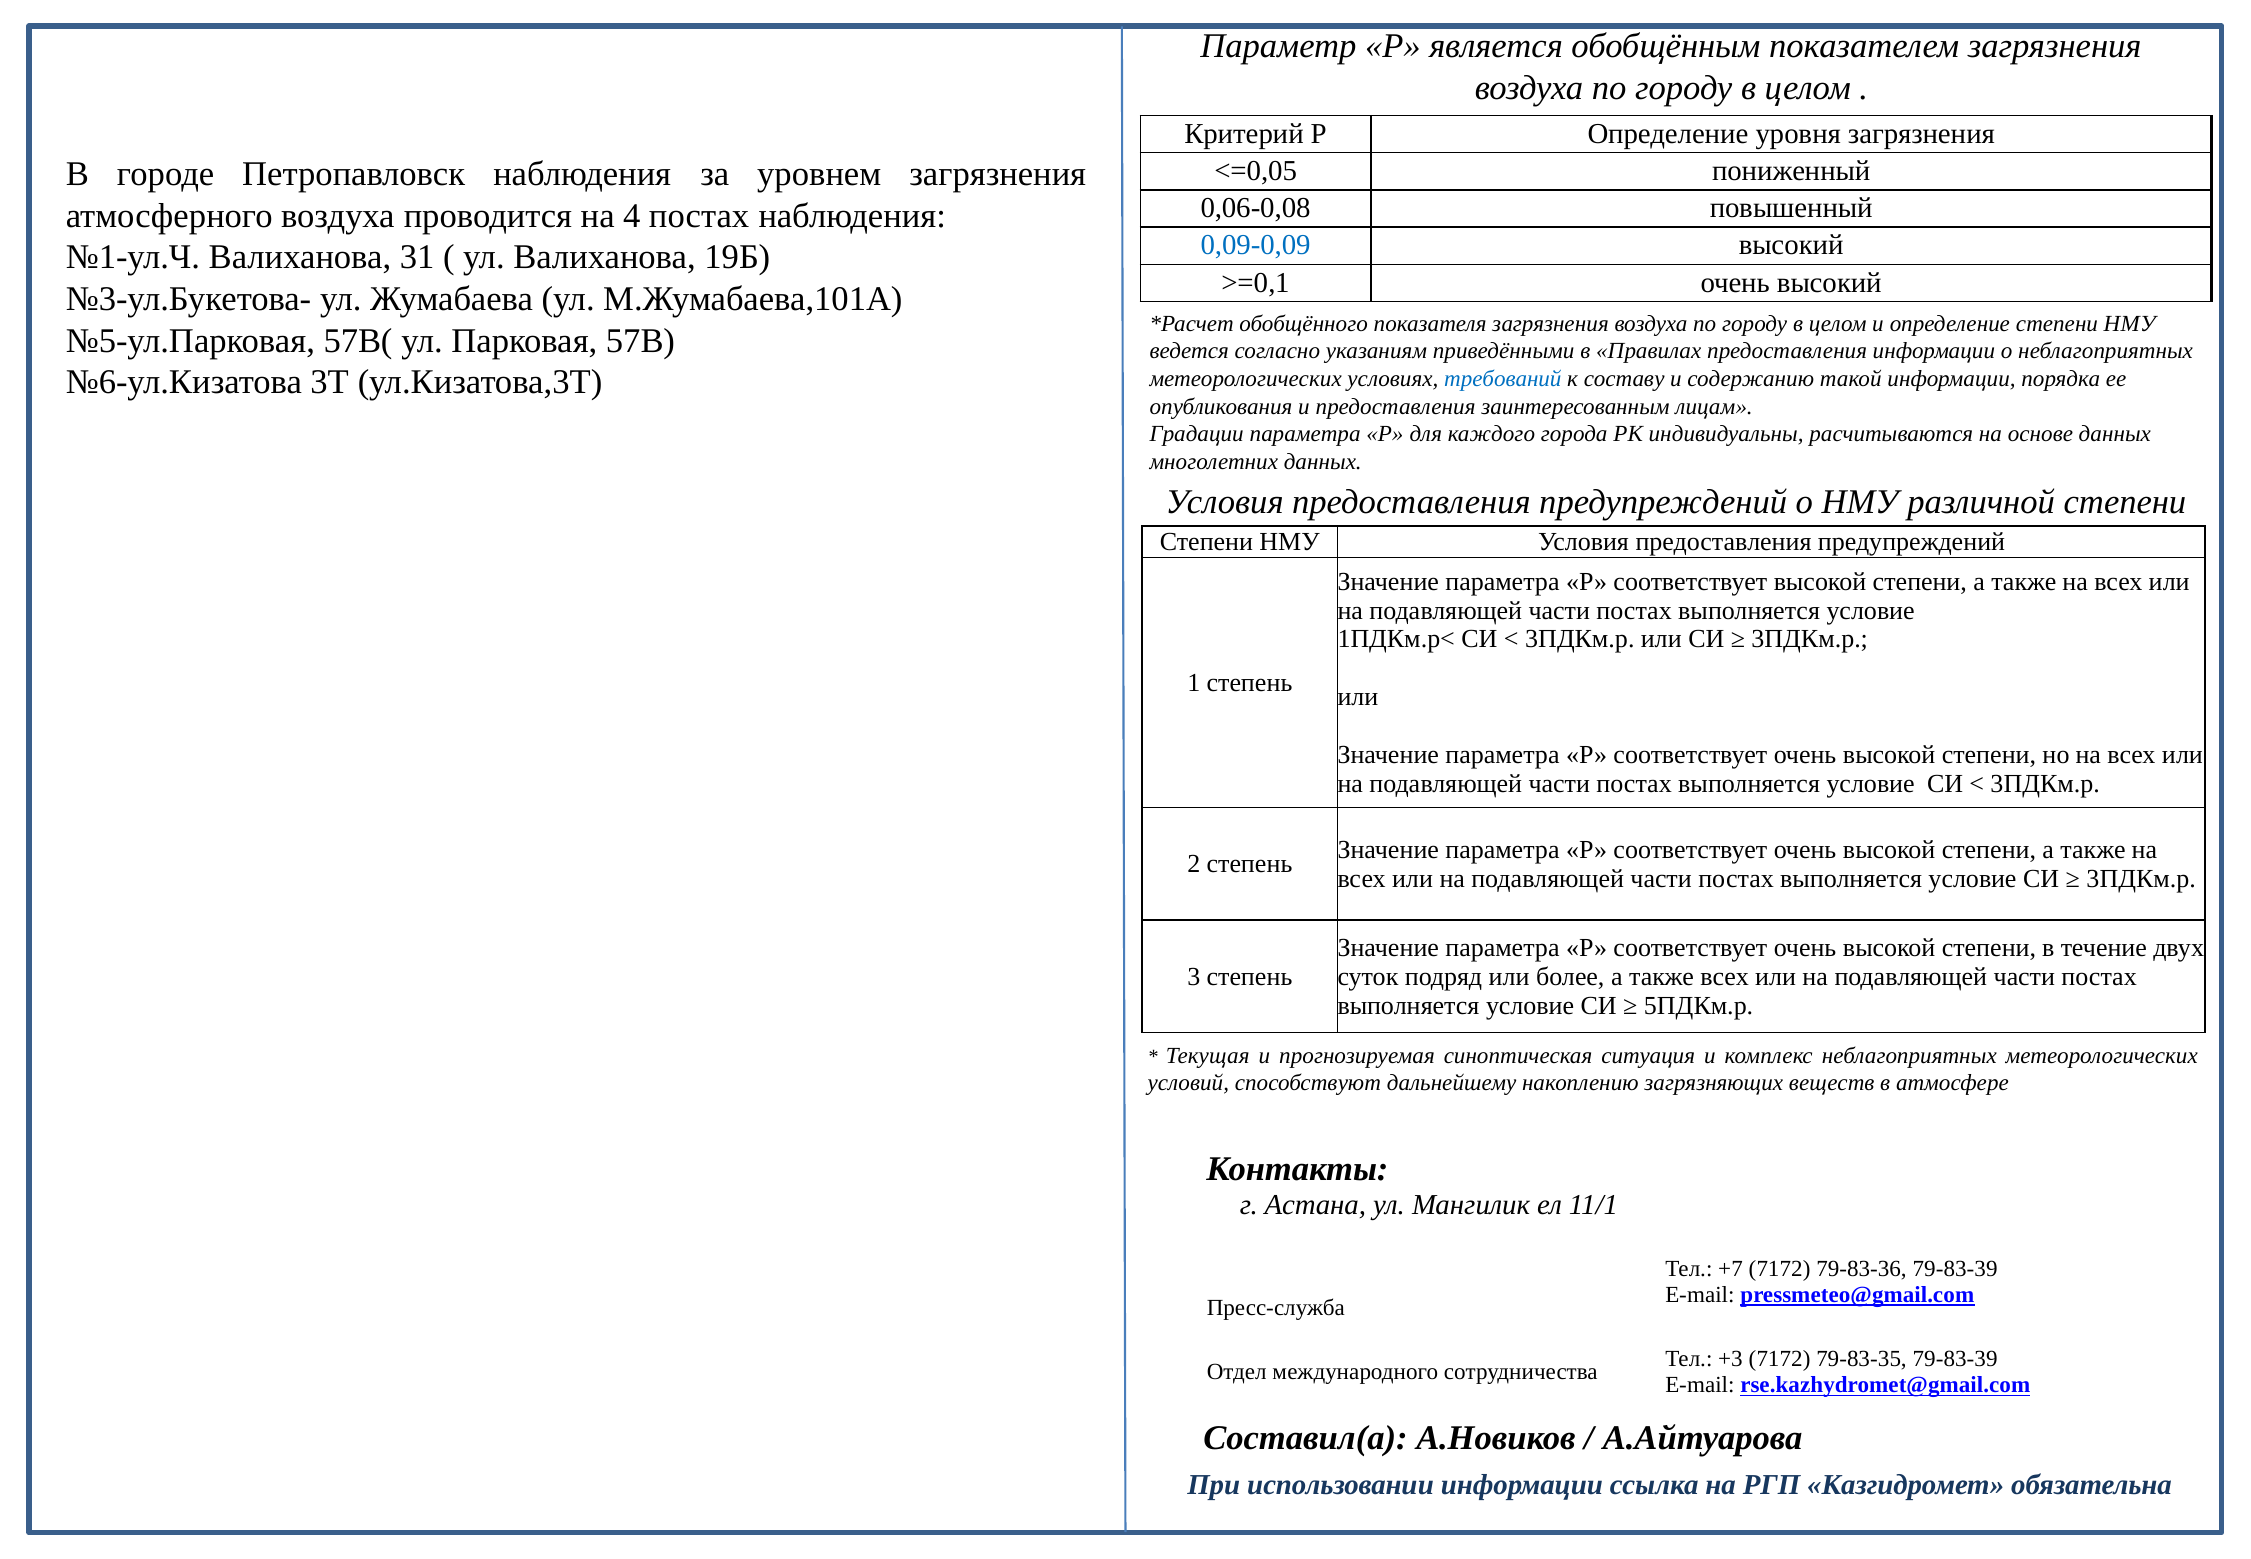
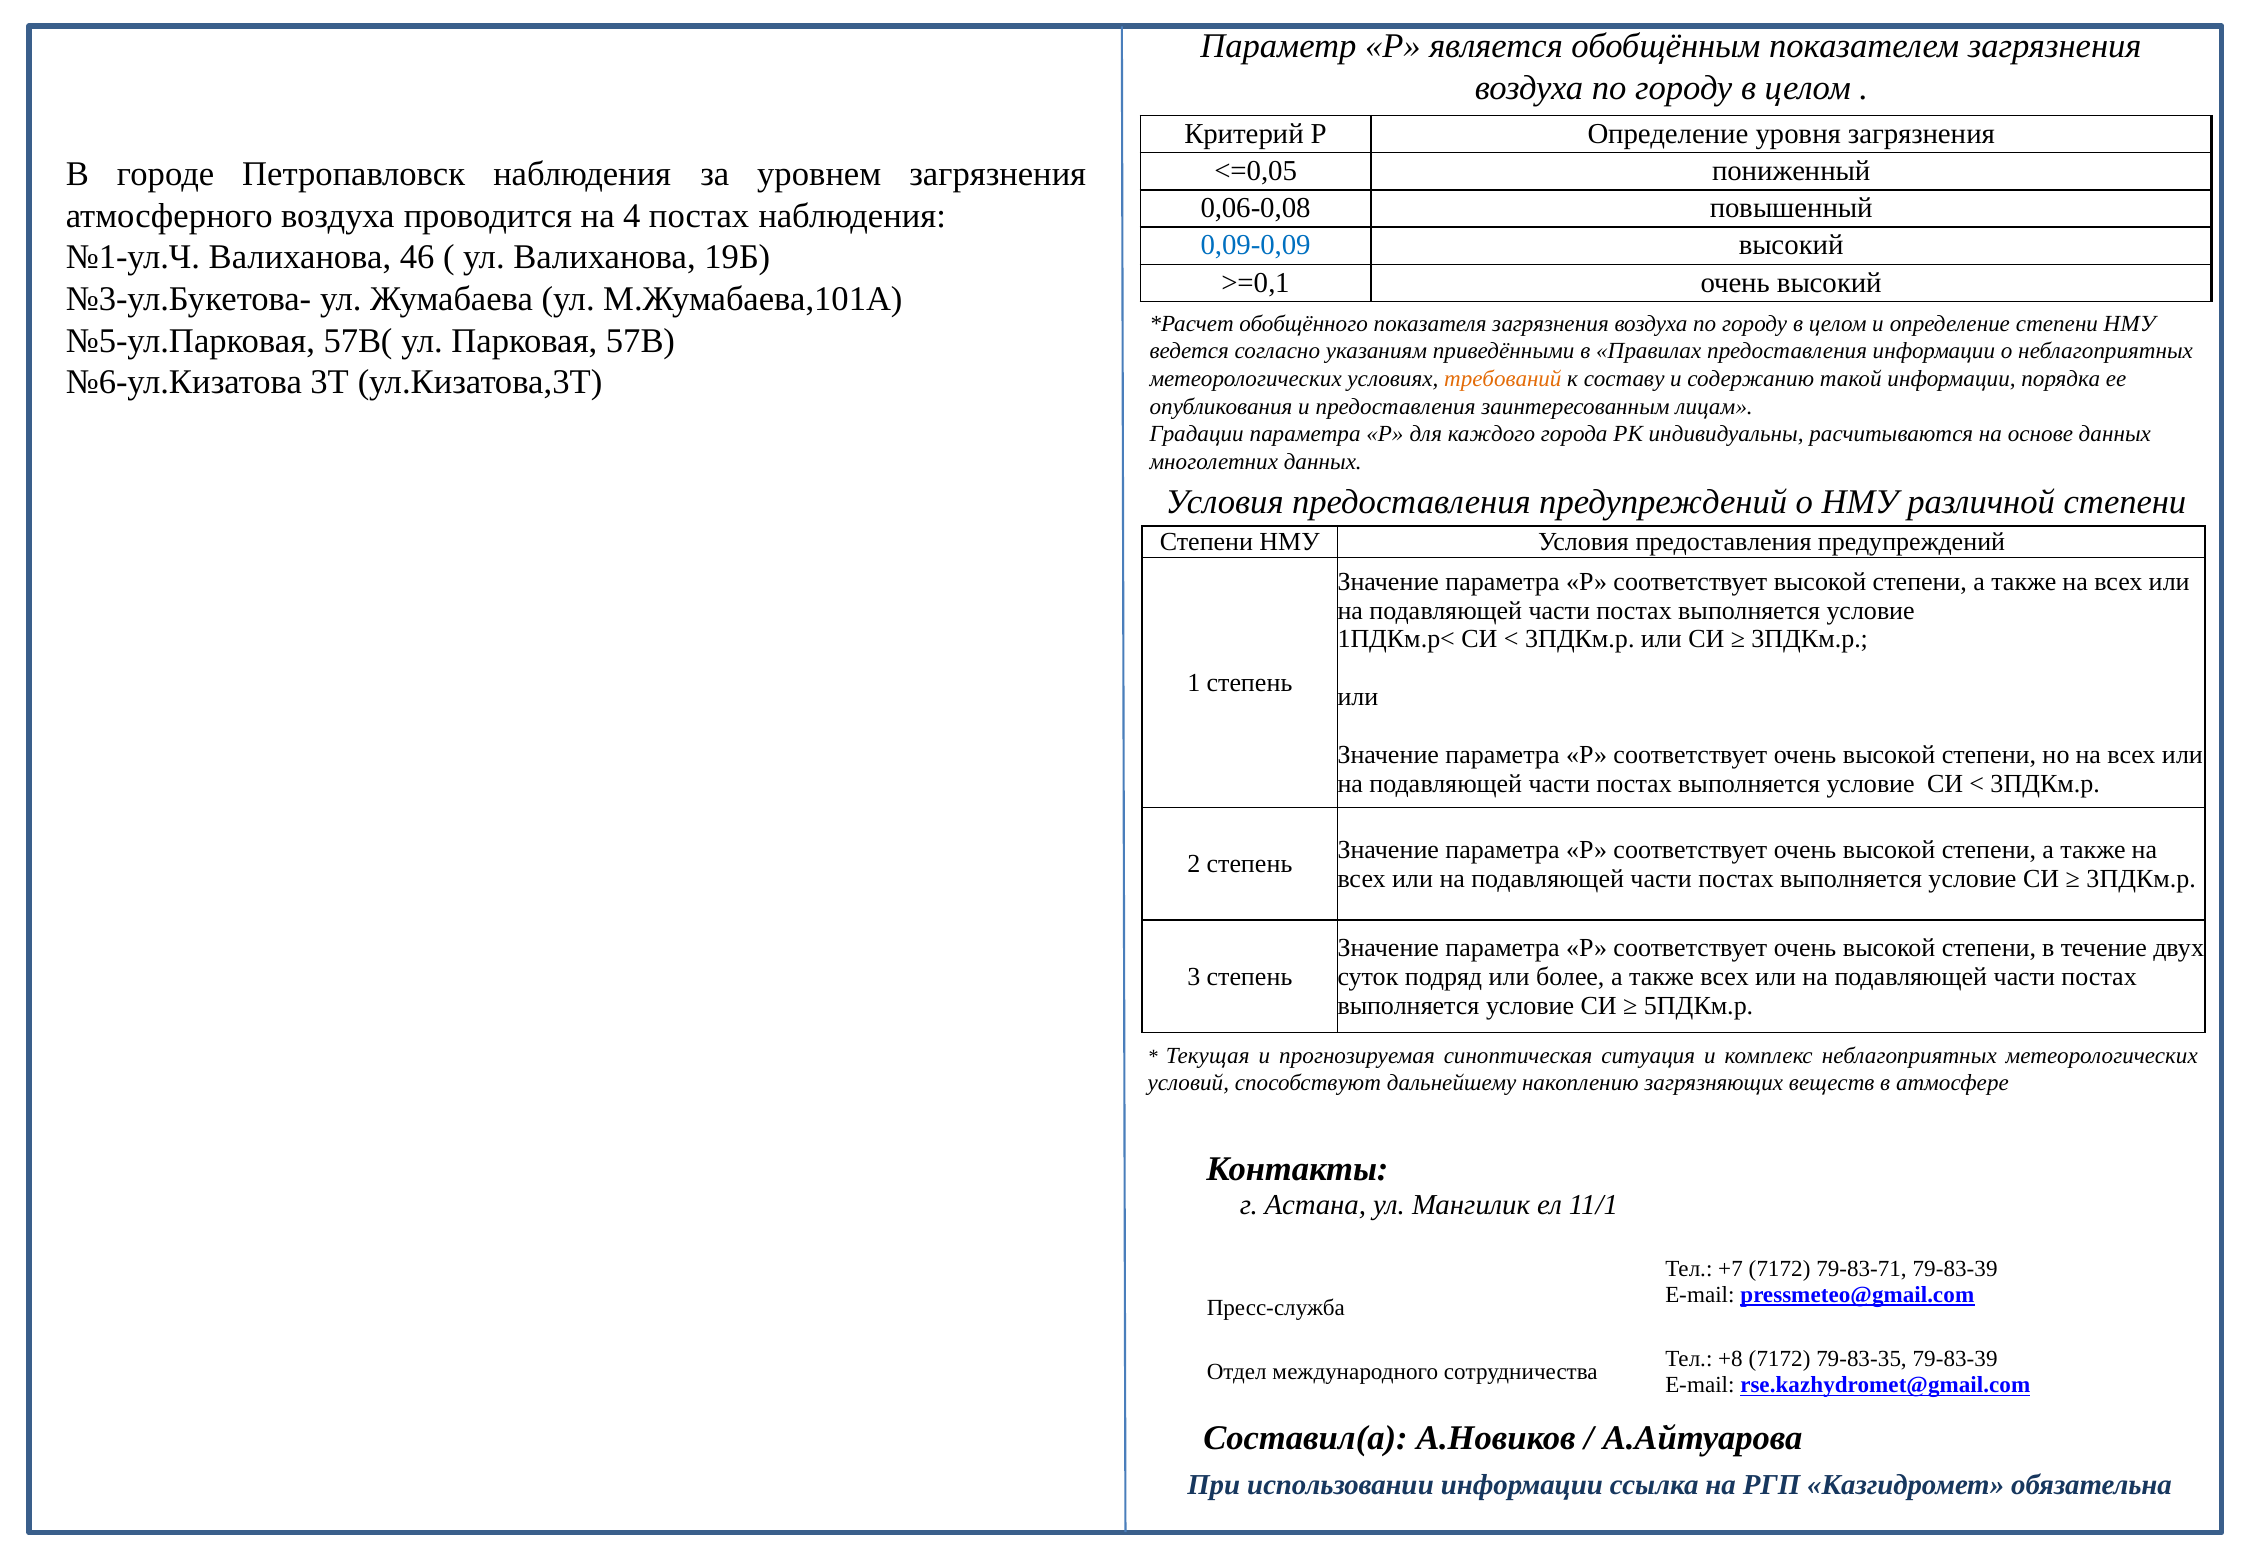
31: 31 -> 46 (417, 257)
требований colour: blue -> orange (1503, 379)
79-83-36: 79-83-36 -> 79-83-71 (1862, 1269)
+3: +3 -> +8 (1730, 1359)
